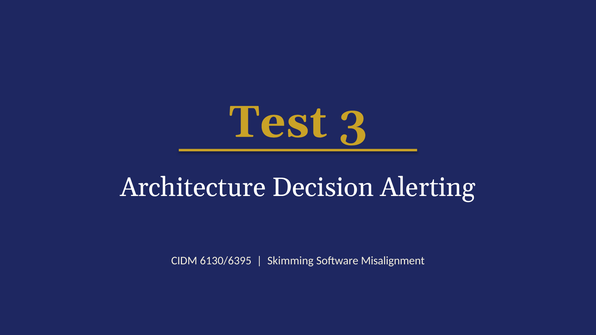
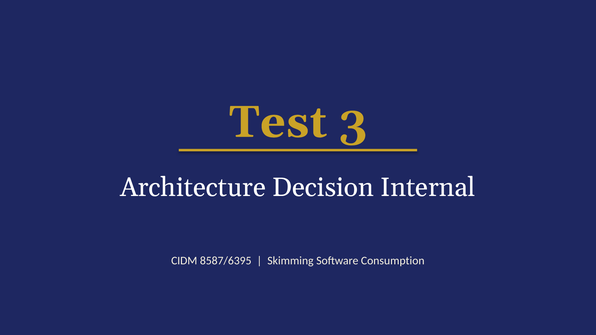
Alerting: Alerting -> Internal (428, 188)
6130/6395: 6130/6395 -> 8587/6395 (226, 261)
Misalignment: Misalignment -> Consumption (393, 261)
